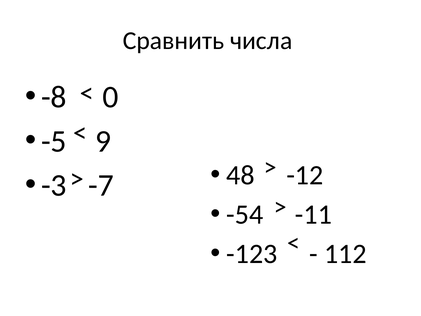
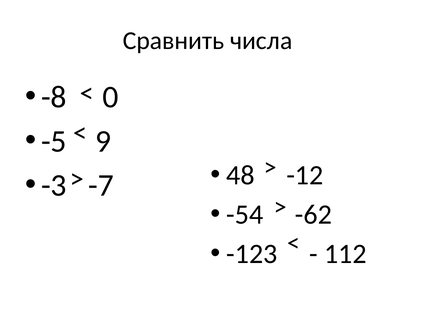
-11: -11 -> -62 (313, 214)
